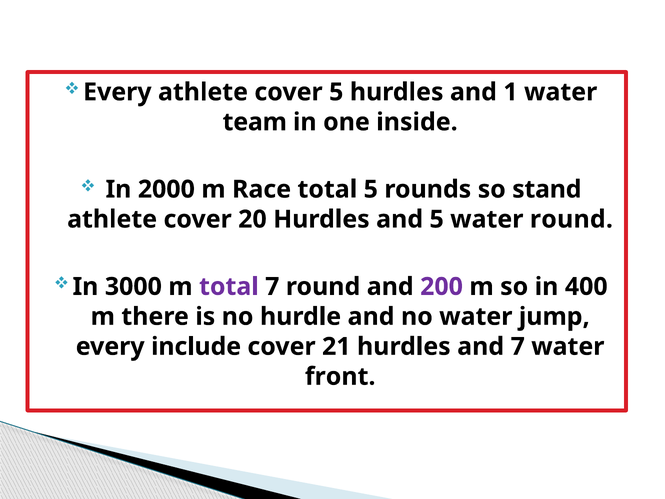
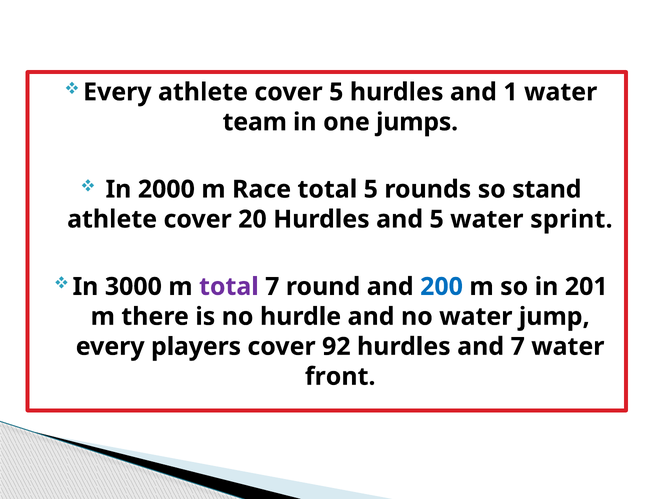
inside: inside -> jumps (417, 122)
water round: round -> sprint (571, 219)
200 colour: purple -> blue (442, 287)
400: 400 -> 201 (586, 287)
include: include -> players (196, 346)
21: 21 -> 92 (336, 346)
